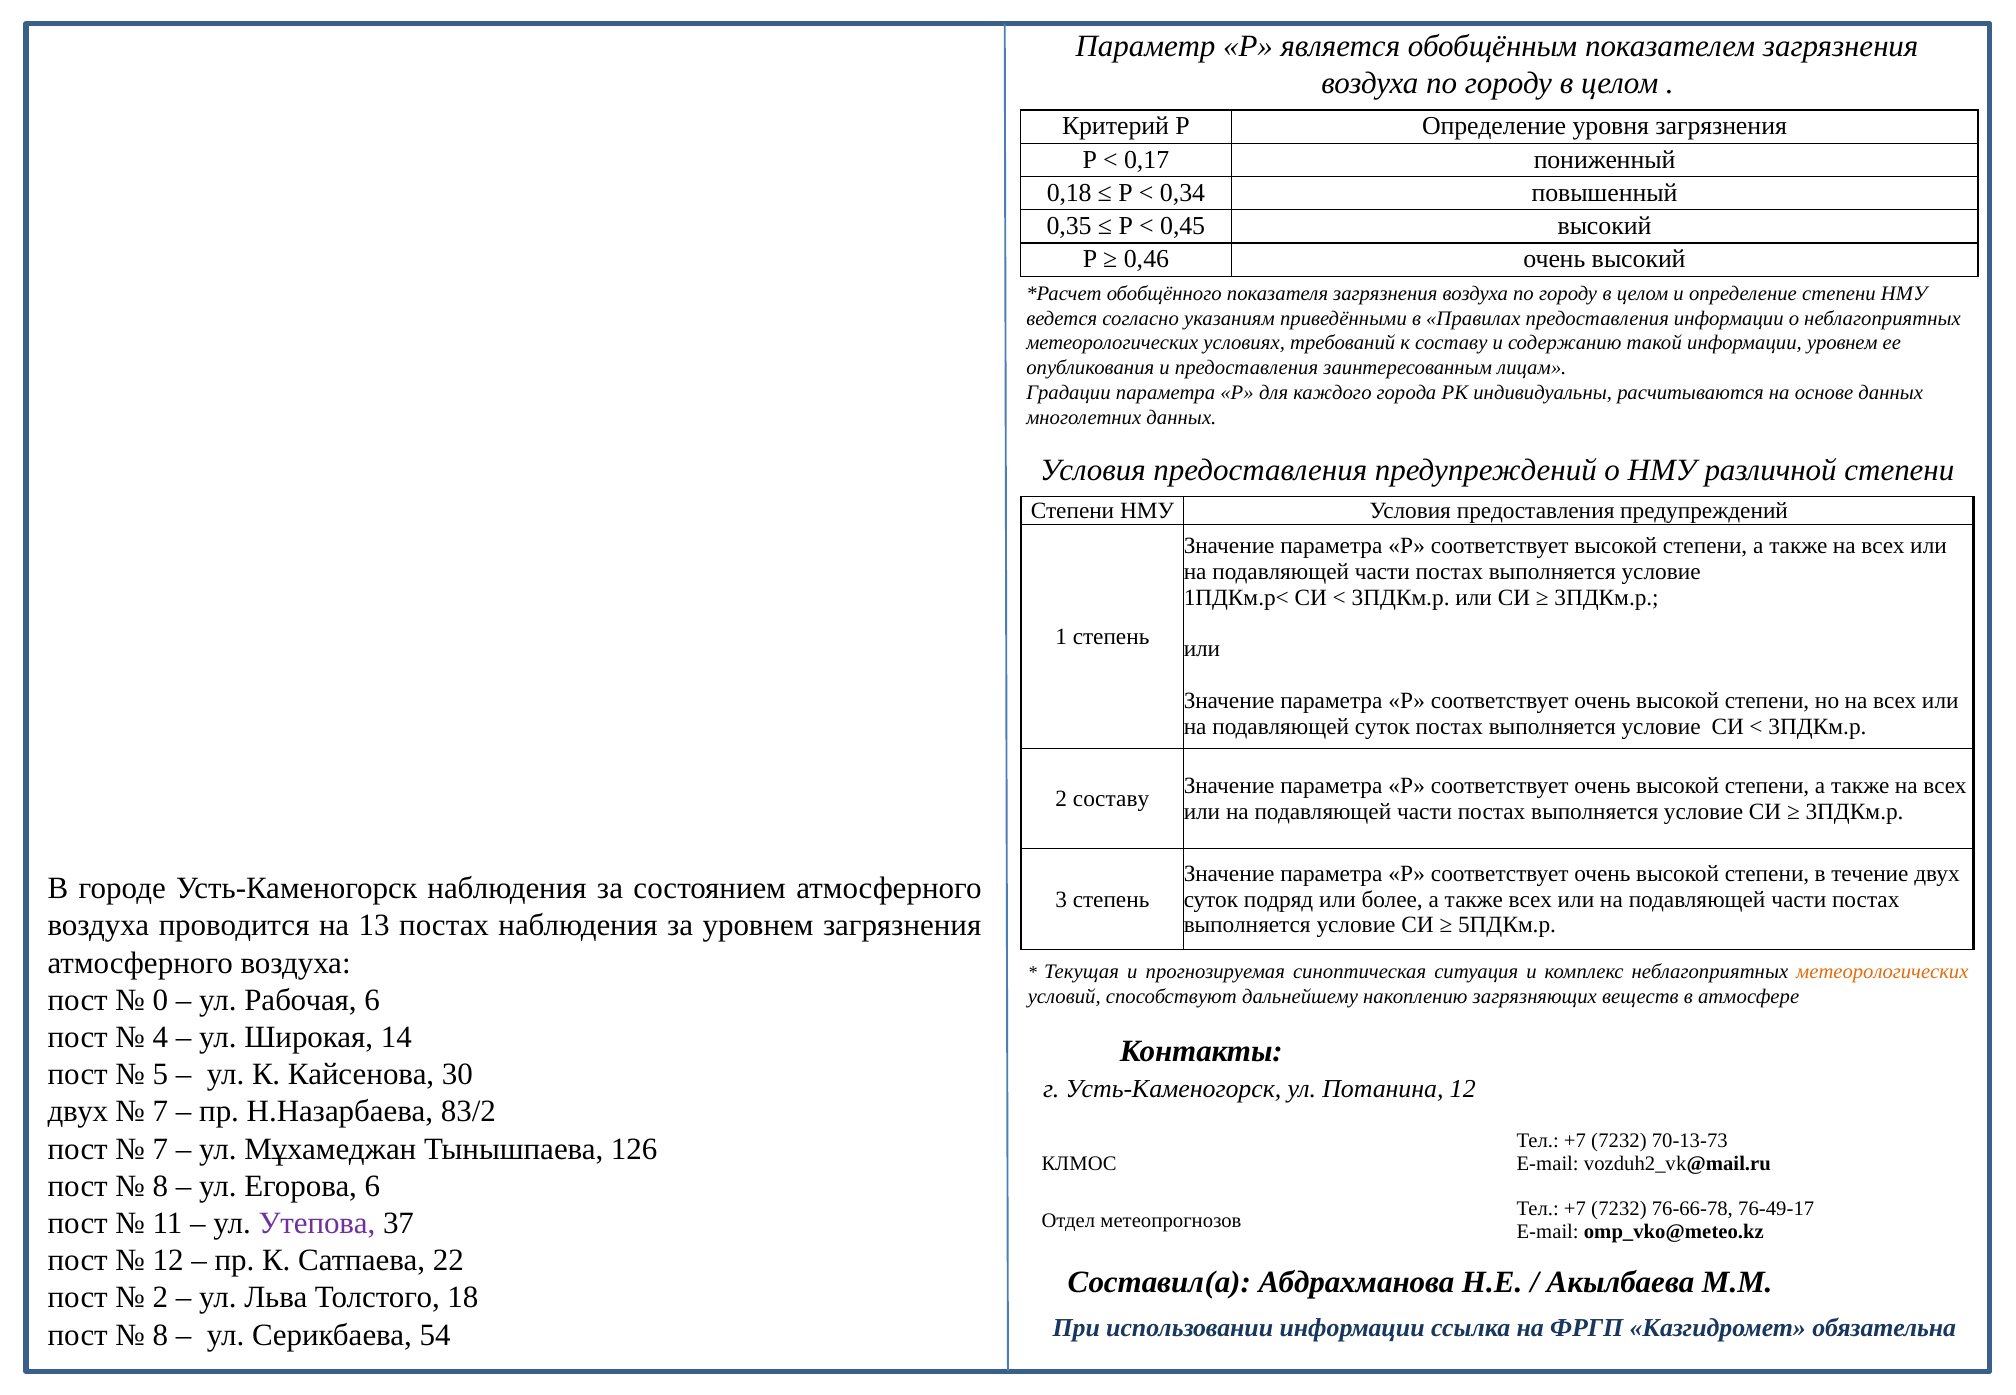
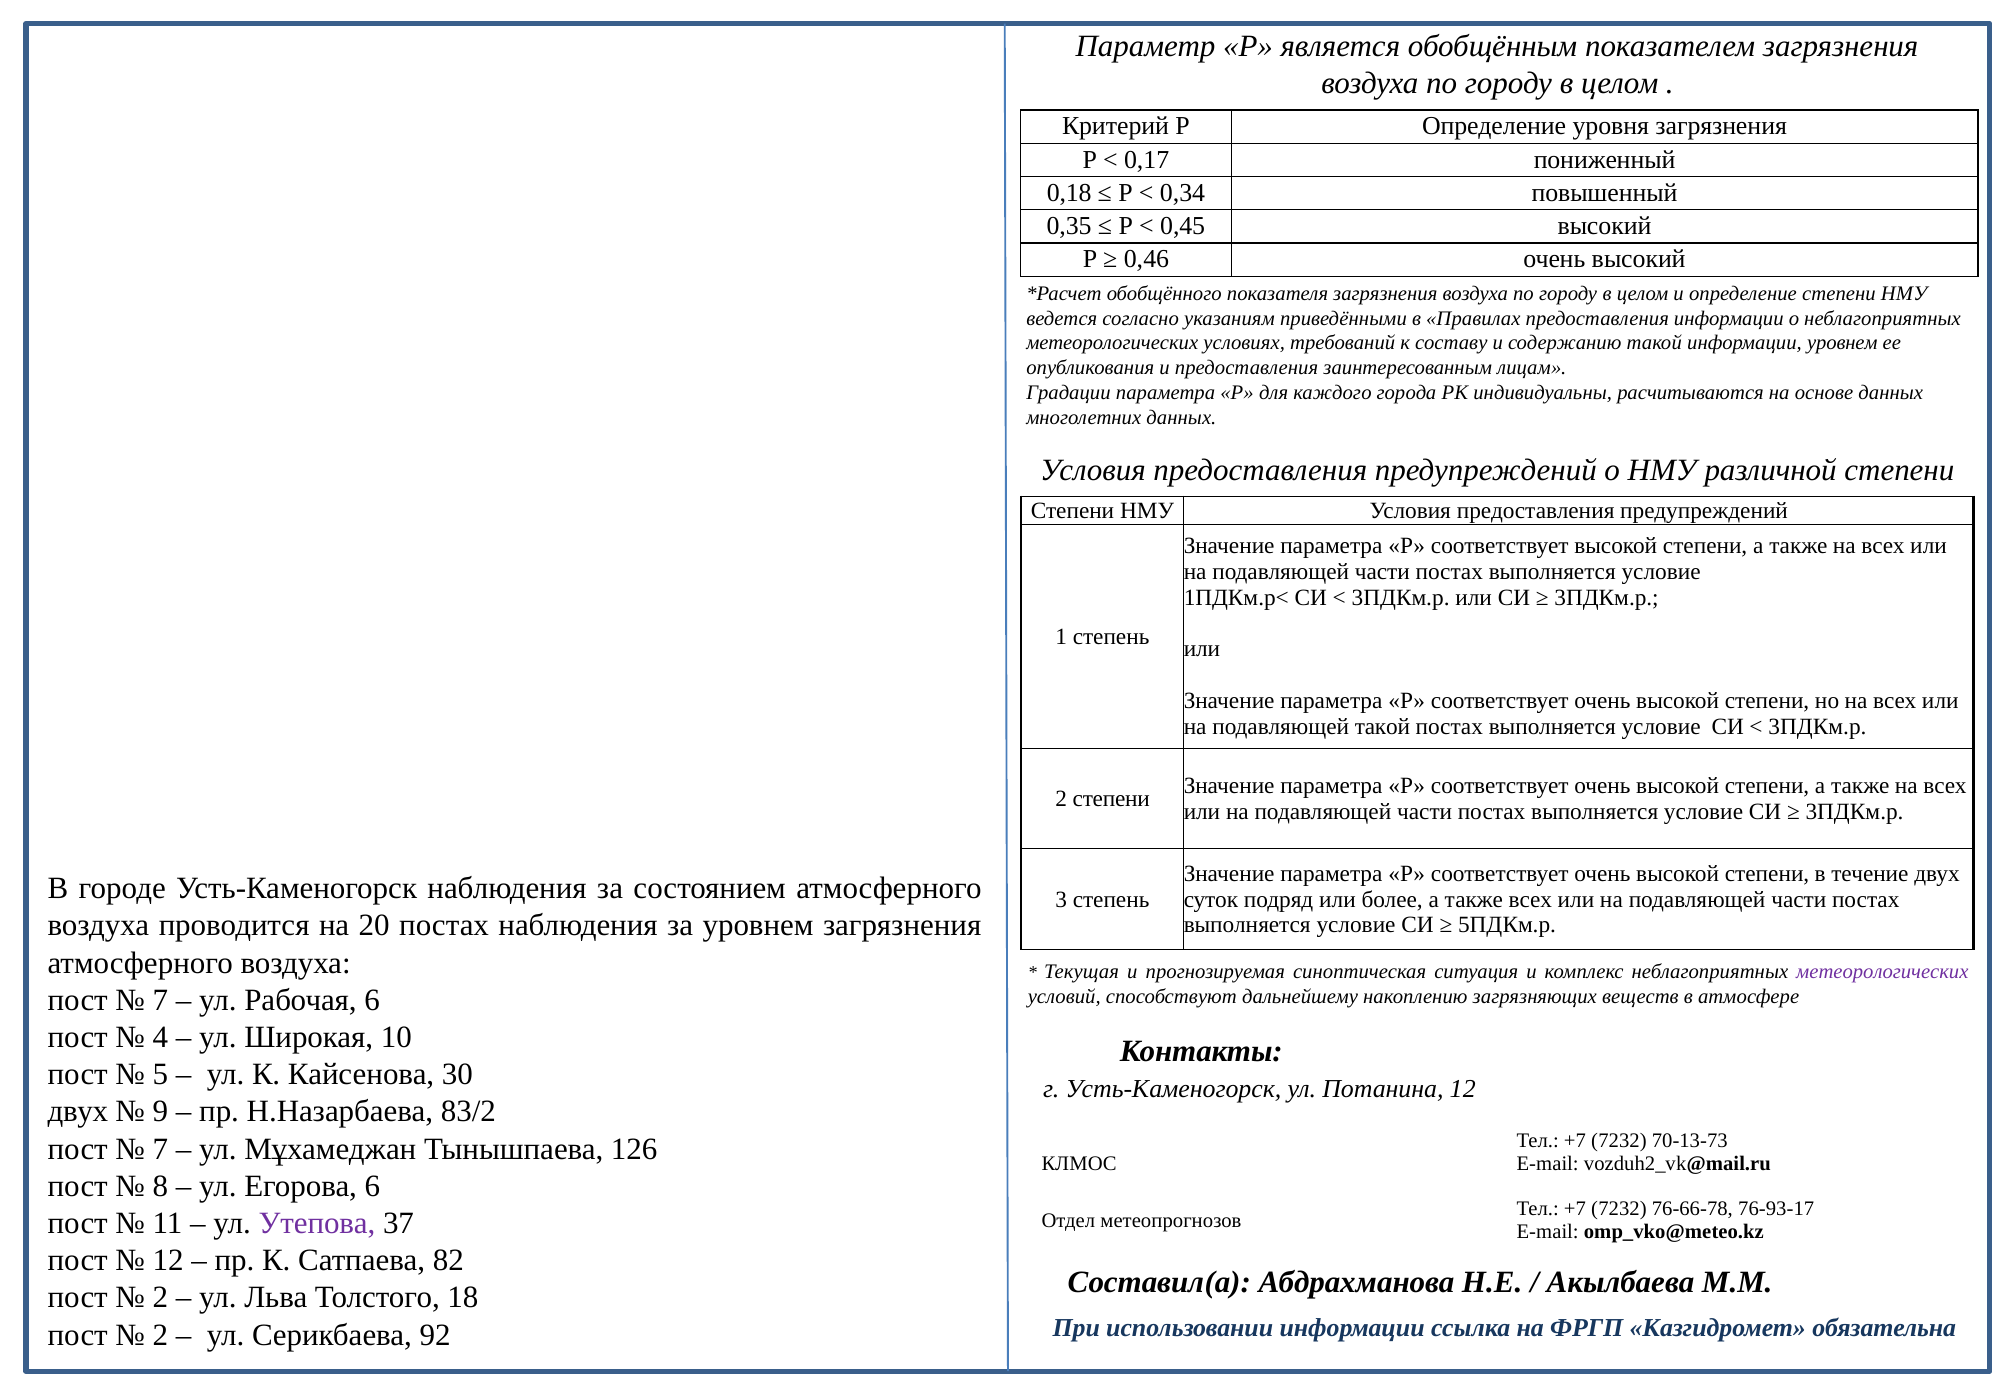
подавляющей суток: суток -> такой (1382, 727)
2 составу: составу -> степени (1111, 799)
13: 13 -> 20 (374, 926)
метеорологических colour: orange -> purple (1882, 972)
0: 0 -> 7 (160, 1001)
14: 14 -> 10 (396, 1038)
7: 7 -> 9 (160, 1112)
76-49-17: 76-49-17 -> 76-93-17 (1776, 1209)
22: 22 -> 82 (448, 1261)
8: 8 -> 2 (160, 1335)
54: 54 -> 92 (435, 1335)
